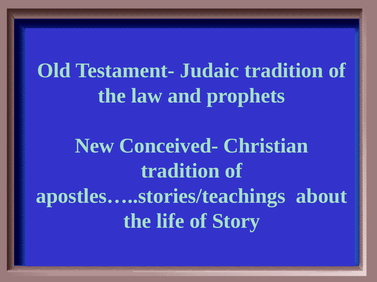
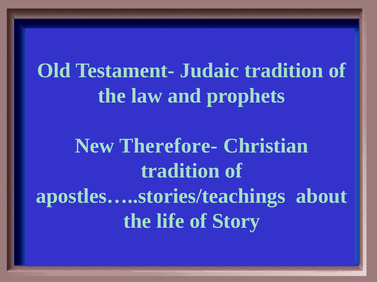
Conceived-: Conceived- -> Therefore- (169, 146)
